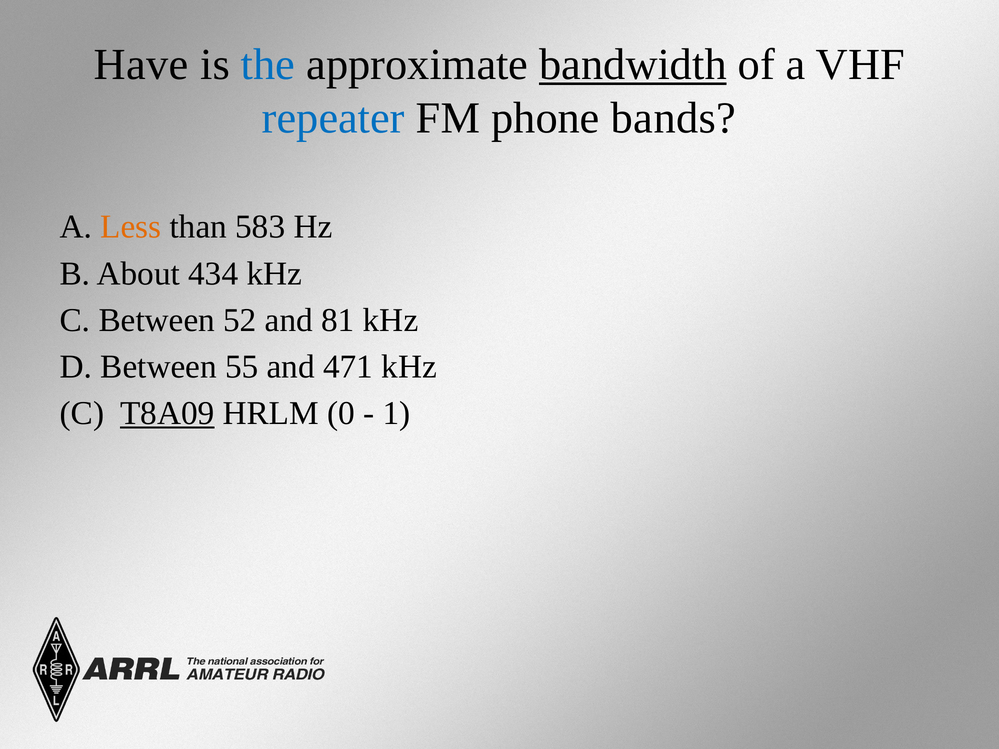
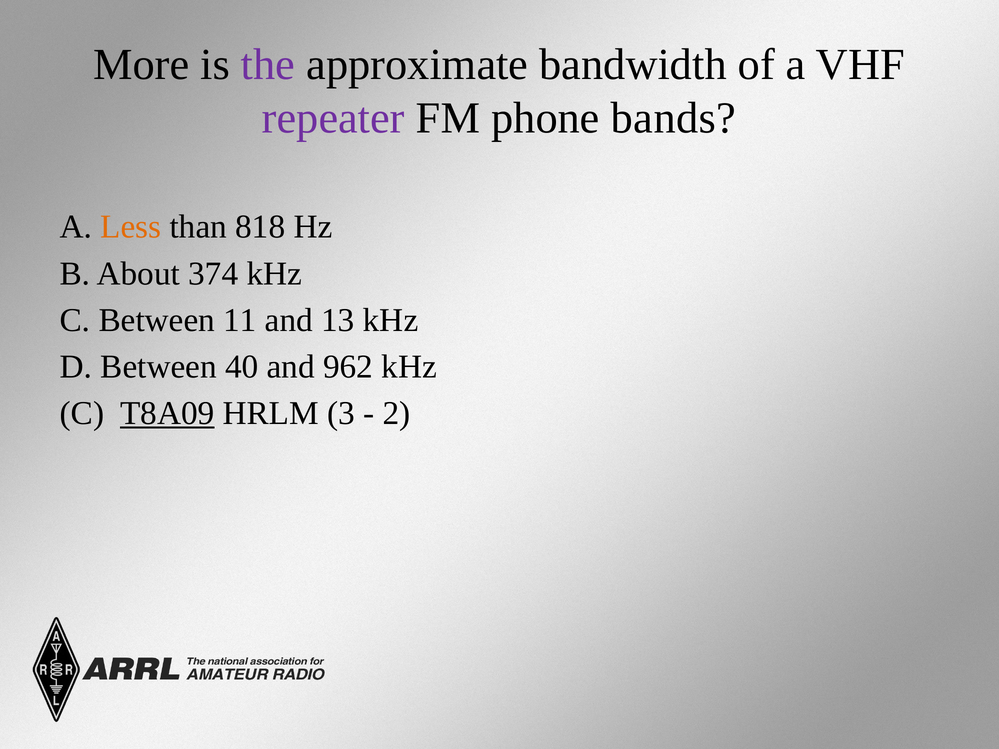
Have: Have -> More (141, 65)
the colour: blue -> purple (268, 65)
bandwidth underline: present -> none (633, 65)
repeater colour: blue -> purple (333, 118)
583: 583 -> 818 (260, 227)
434: 434 -> 374 (213, 274)
52: 52 -> 11 (240, 320)
81: 81 -> 13 (338, 320)
55: 55 -> 40 (242, 367)
471: 471 -> 962 (348, 367)
0: 0 -> 3 (341, 413)
1: 1 -> 2 (397, 413)
